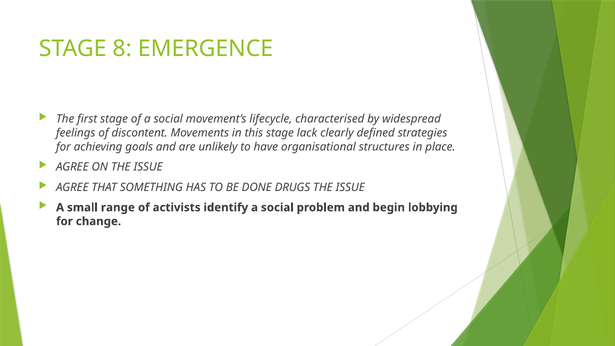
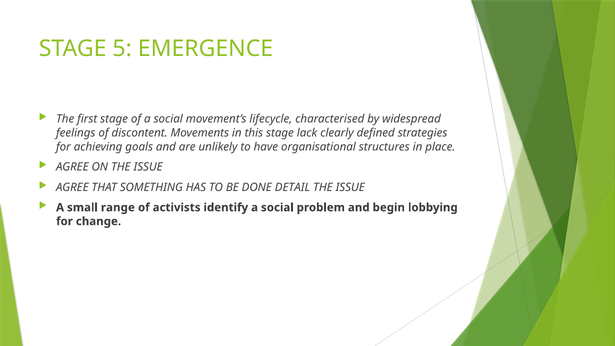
8: 8 -> 5 (122, 49)
DRUGS: DRUGS -> DETAIL (292, 187)
